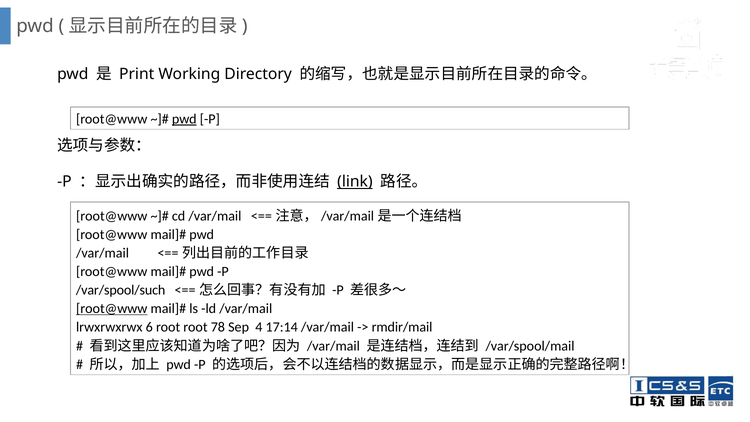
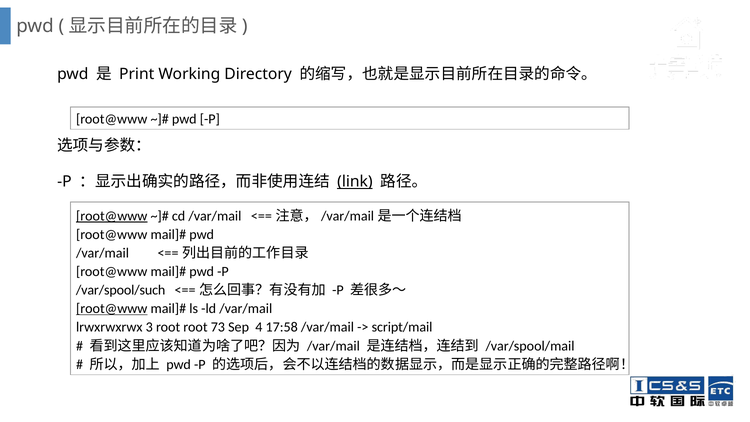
pwd underline: present -> none (184, 119)
root@www underline: none -> present (112, 216)
6: 6 -> 3 (149, 327)
78: 78 -> 73 (218, 327)
17:14: 17:14 -> 17:58 (282, 327)
rmdir/mail: rmdir/mail -> script/mail (402, 327)
